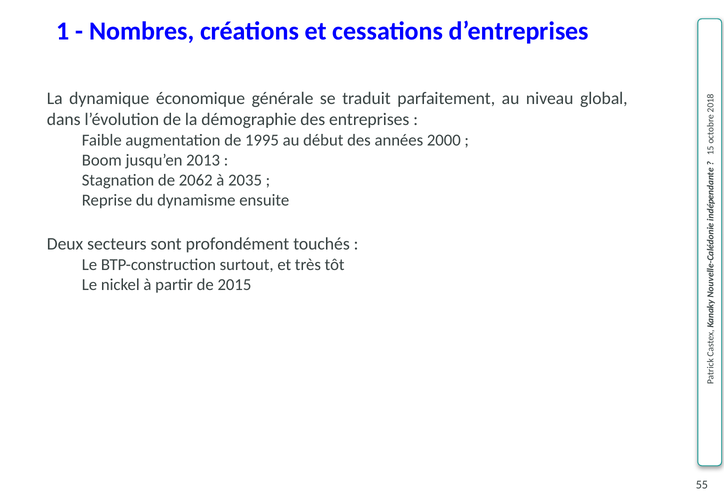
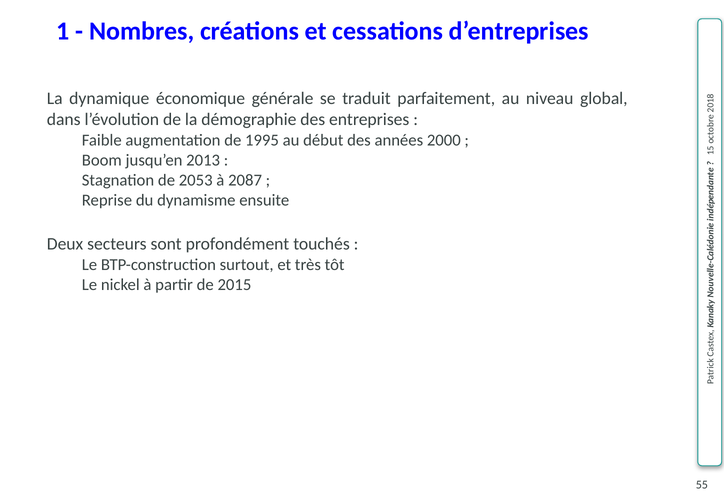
2062: 2062 -> 2053 (196, 180)
2035: 2035 -> 2087 (245, 180)
